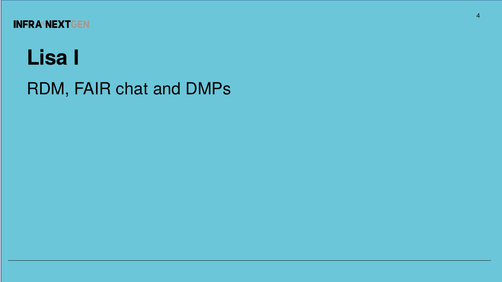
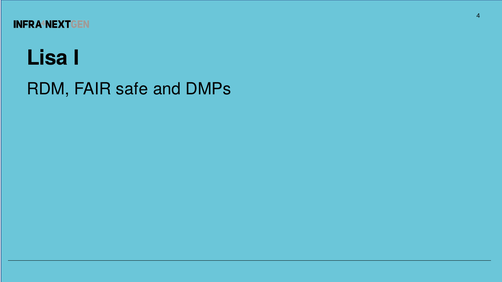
chat: chat -> safe (132, 89)
